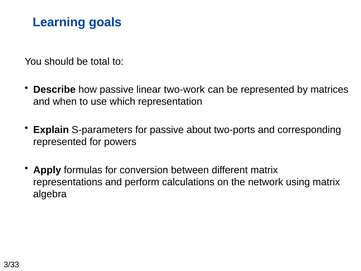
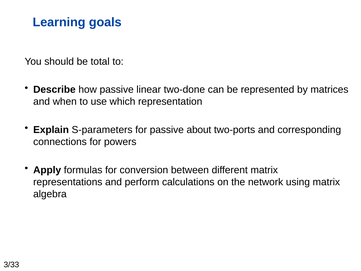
two-work: two-work -> two-done (184, 90)
represented: represented -> connections (60, 142)
